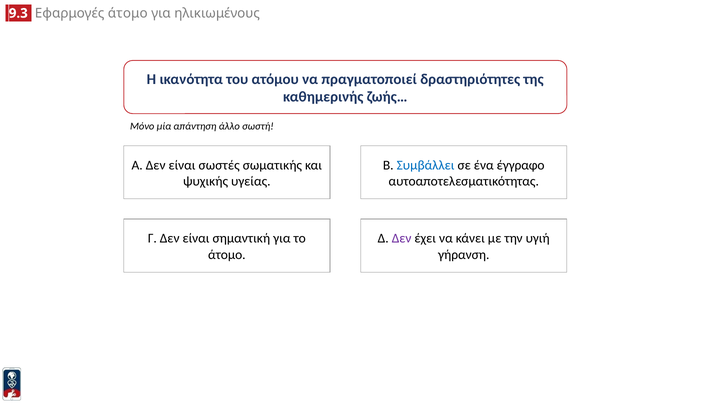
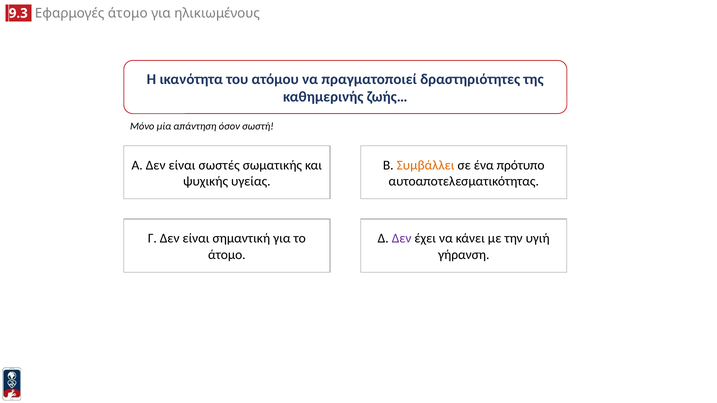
άλλο: άλλο -> όσον (229, 127)
Συμβάλλει colour: blue -> orange (426, 165)
έγγραφο: έγγραφο -> πρότυπο (521, 165)
